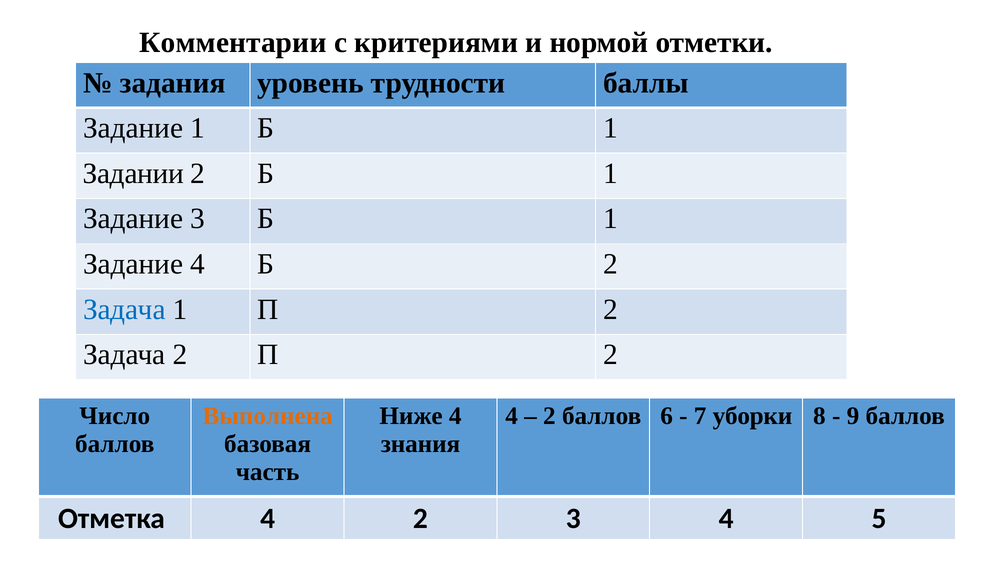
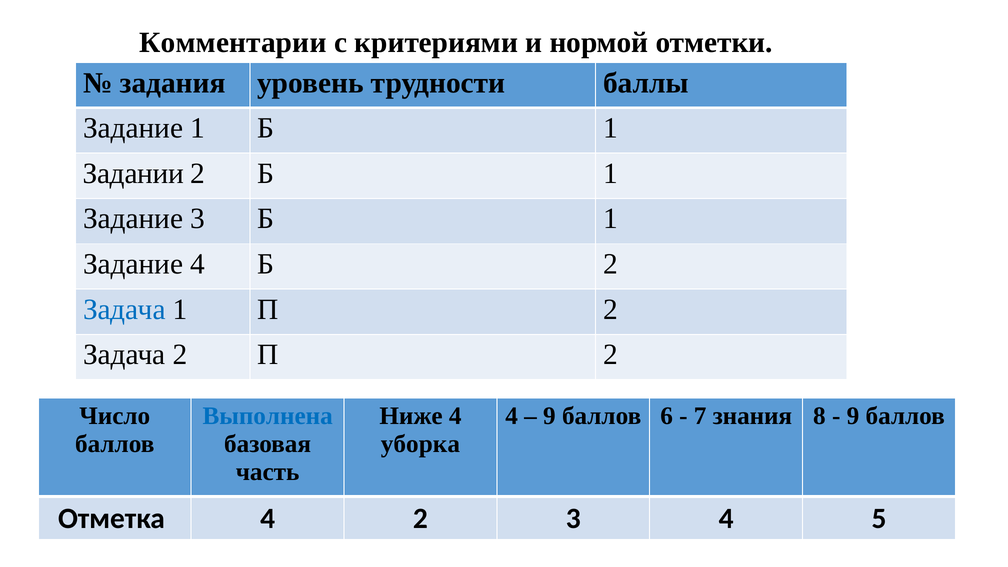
Выполнена colour: orange -> blue (268, 416)
2: 2 -> 9 (549, 416)
уборки: уборки -> знания (752, 416)
знания: знания -> уборка (420, 444)
